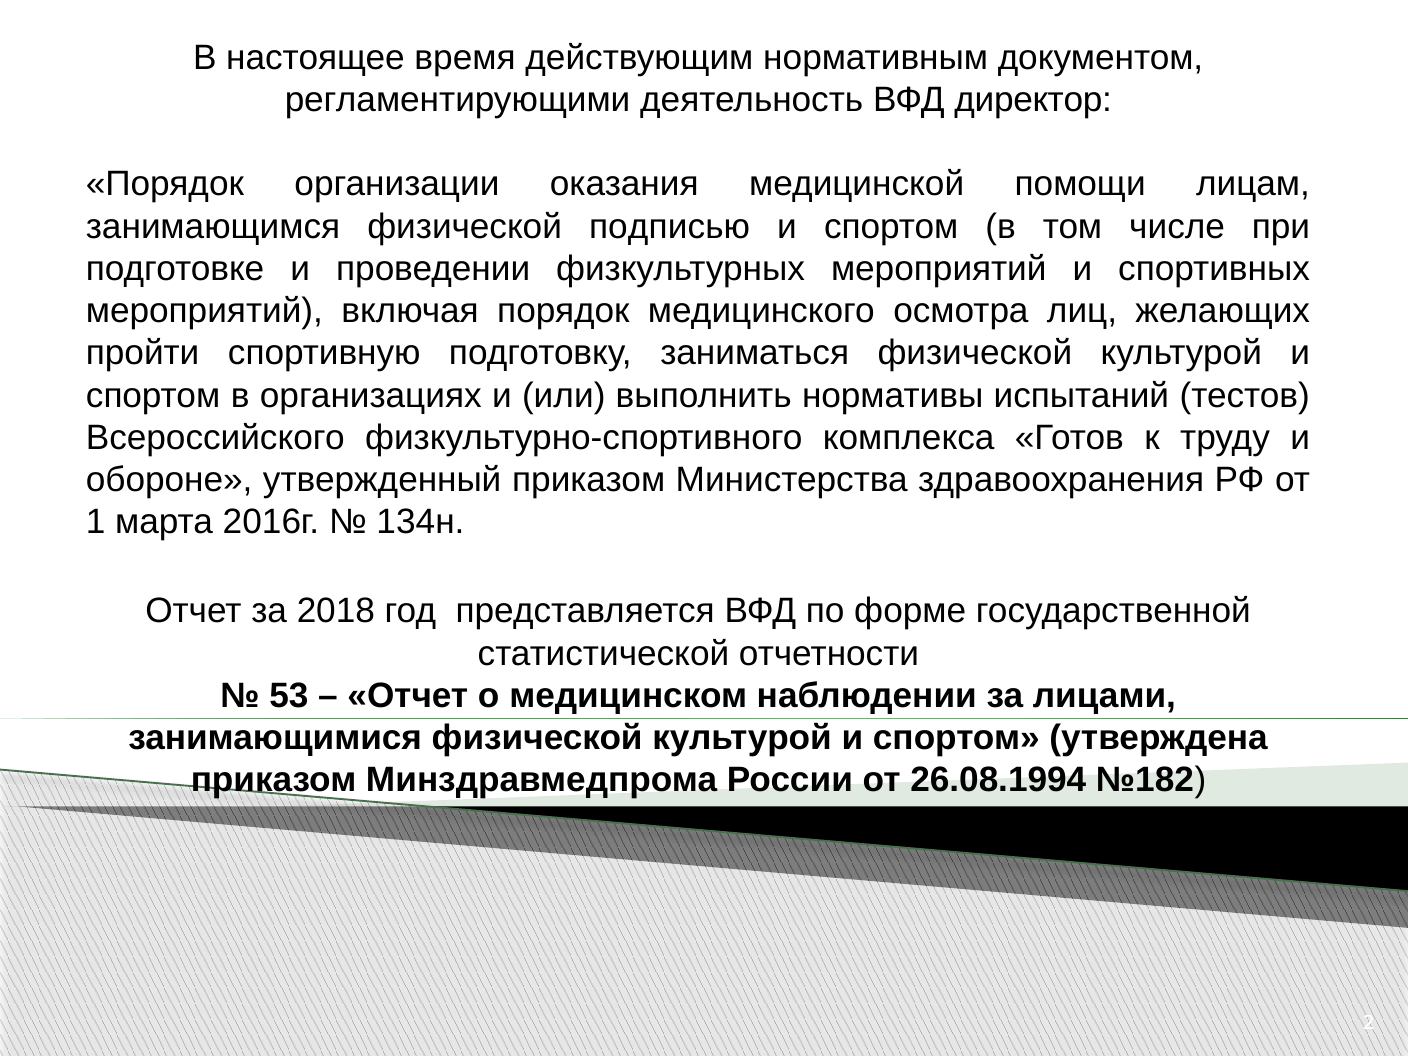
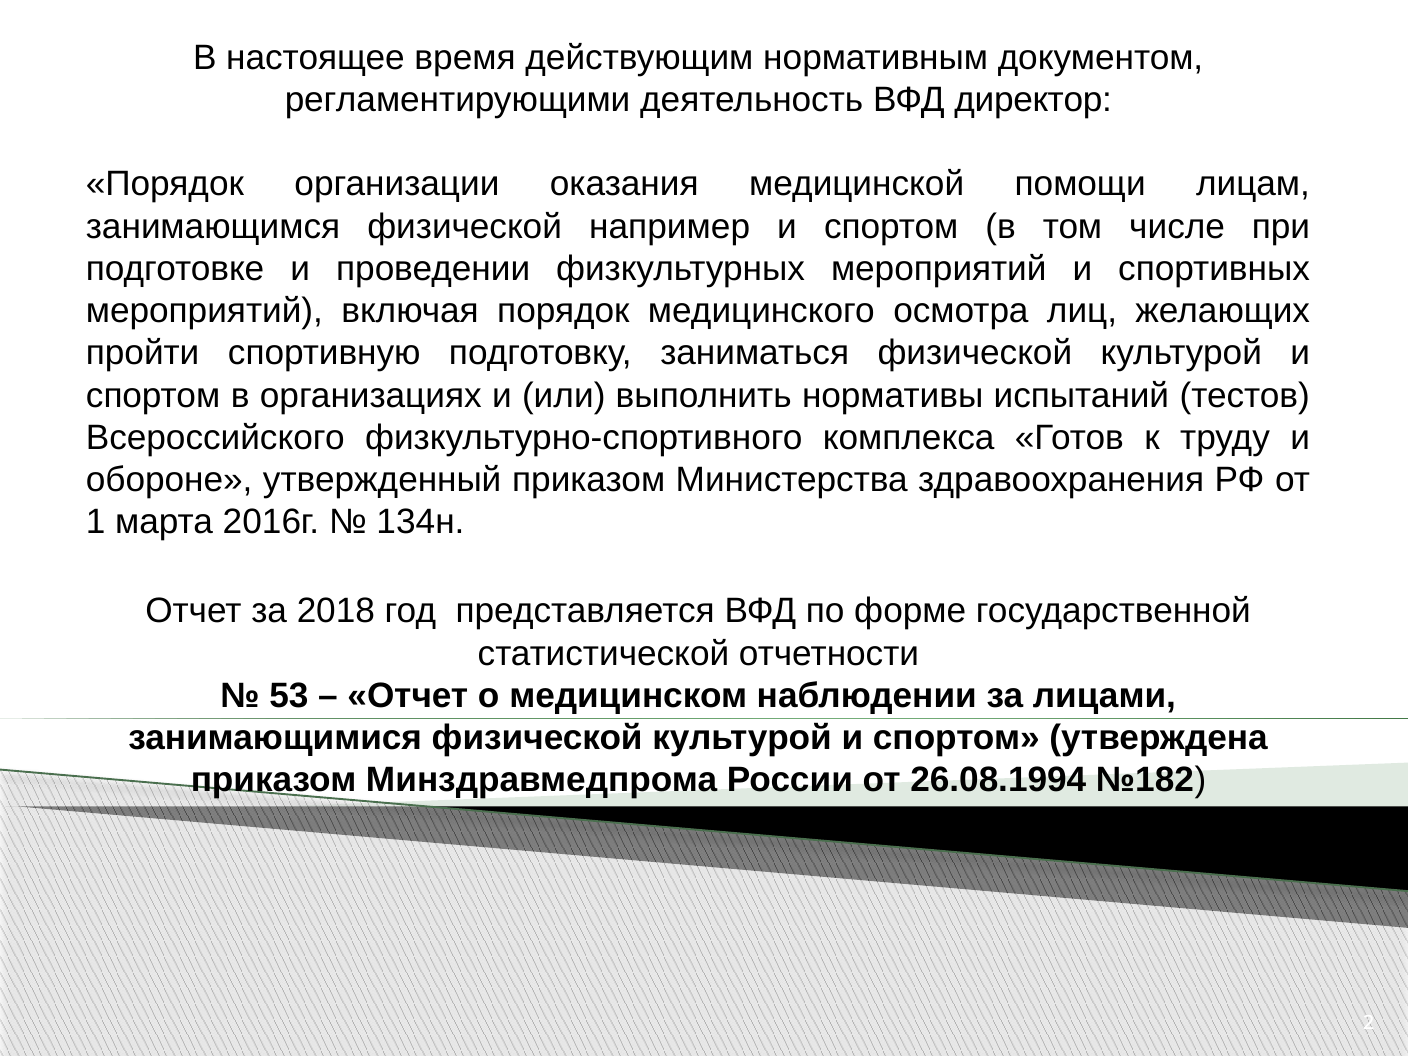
подписью: подписью -> например (670, 226)
